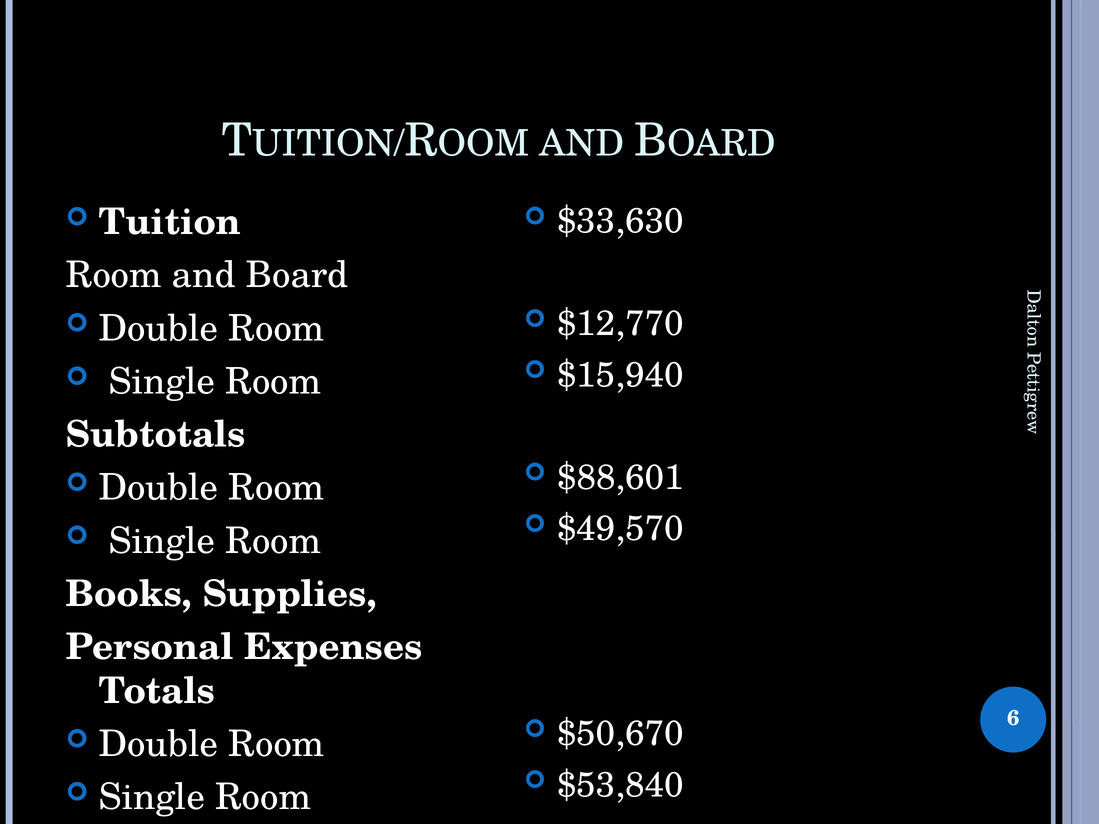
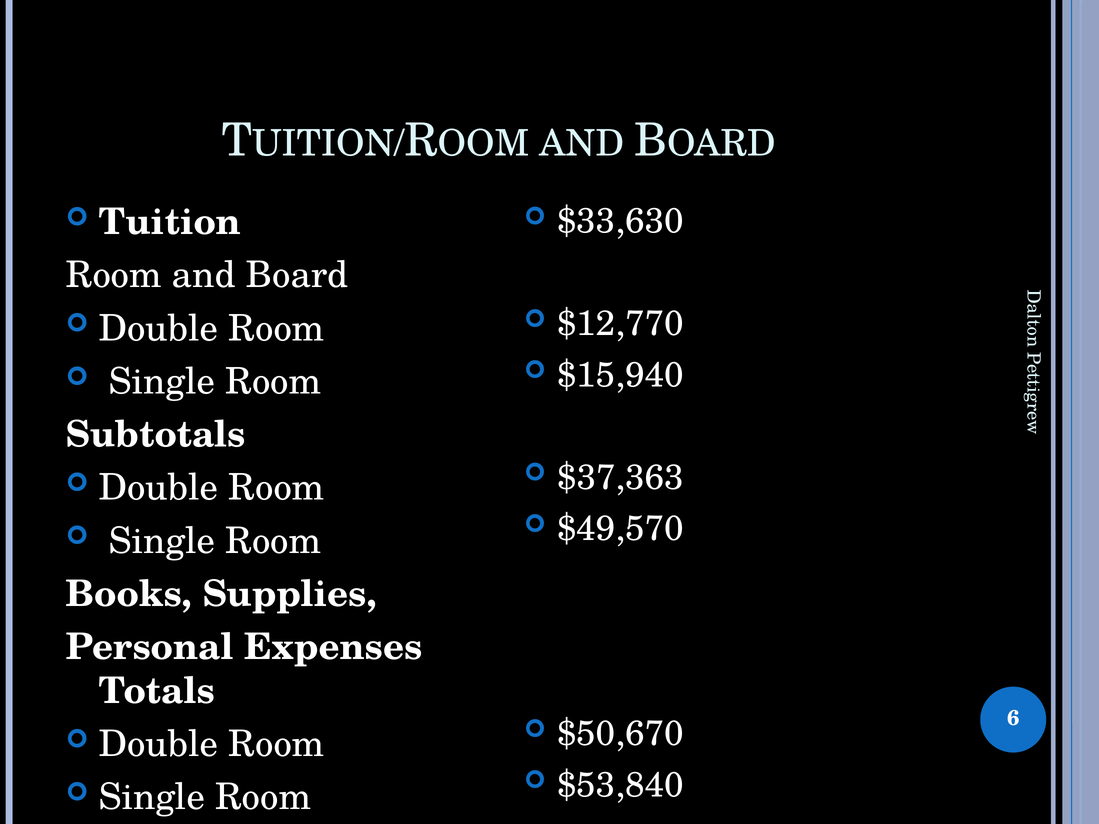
$88,601: $88,601 -> $37,363 (620, 478)
